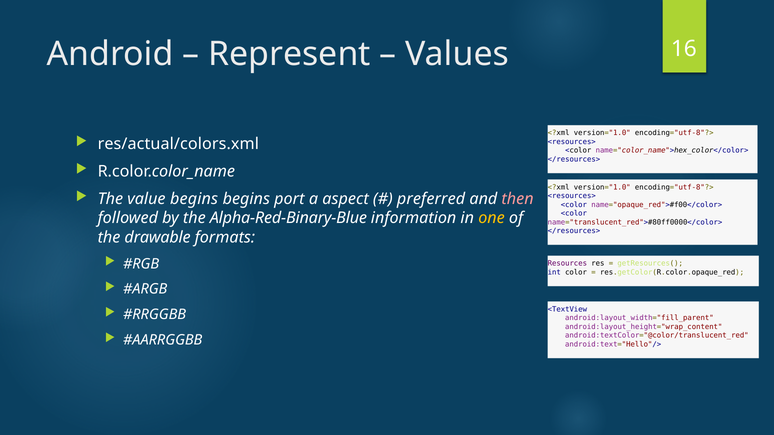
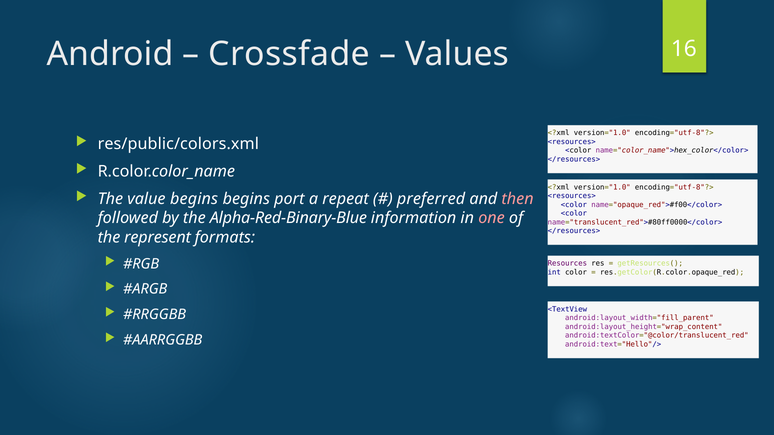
Represent: Represent -> Crossfade (289, 54)
res/actual/colors.xml: res/actual/colors.xml -> res/public/colors.xml (178, 144)
aspect: aspect -> repeat (346, 199)
one colour: yellow -> pink (491, 218)
drawable: drawable -> represent (158, 238)
